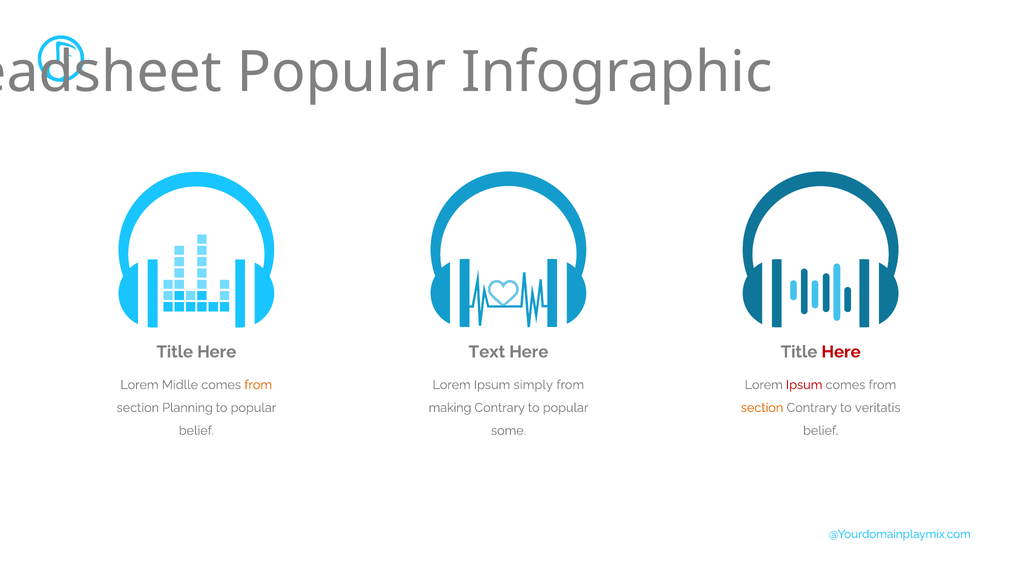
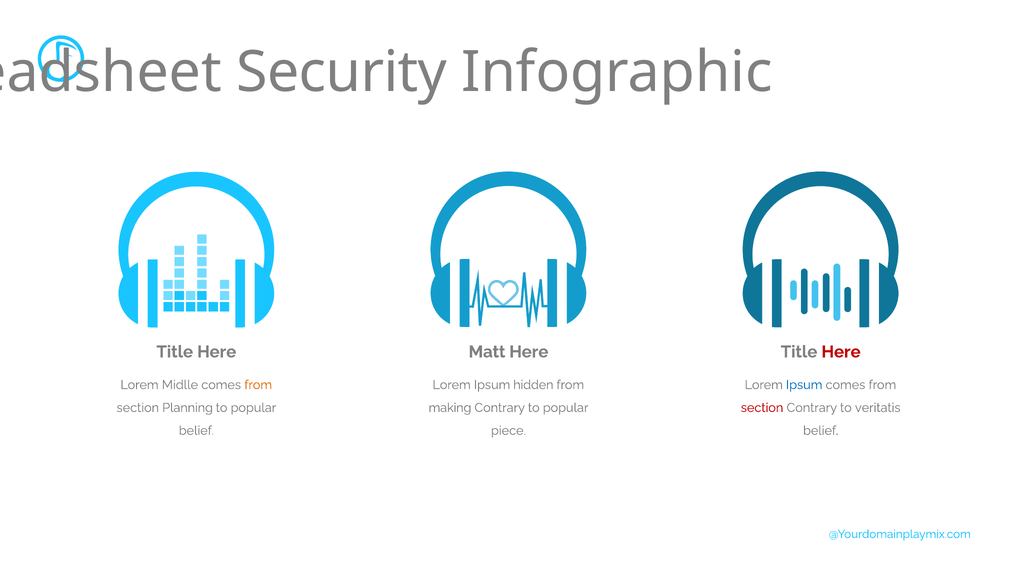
Popular: Popular -> Security (342, 72)
Text: Text -> Matt (487, 352)
simply: simply -> hidden (533, 385)
Ipsum colour: red -> blue (804, 385)
section colour: orange -> red (762, 408)
some: some -> piece (508, 431)
